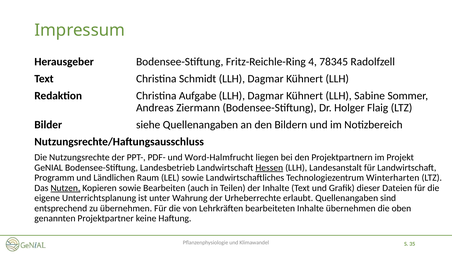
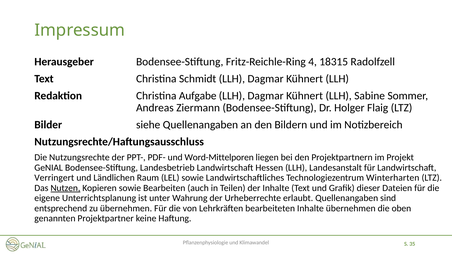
78345: 78345 -> 18315 (334, 62)
Word-Halmfrucht: Word-Halmfrucht -> Word-Mittelporen (219, 158)
Hessen underline: present -> none (269, 168)
Programm: Programm -> Verringert (54, 178)
